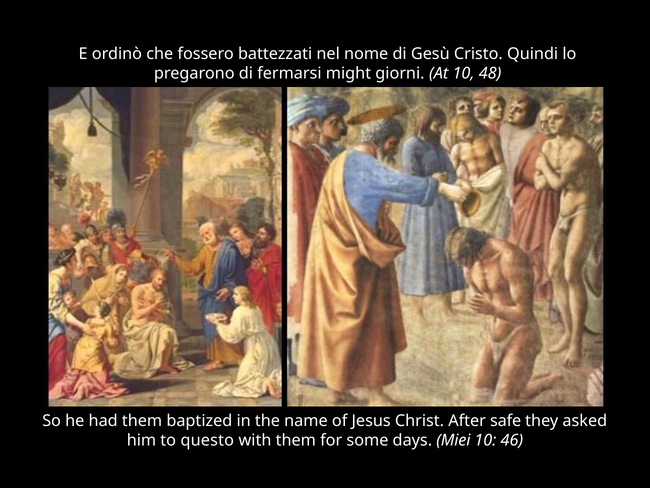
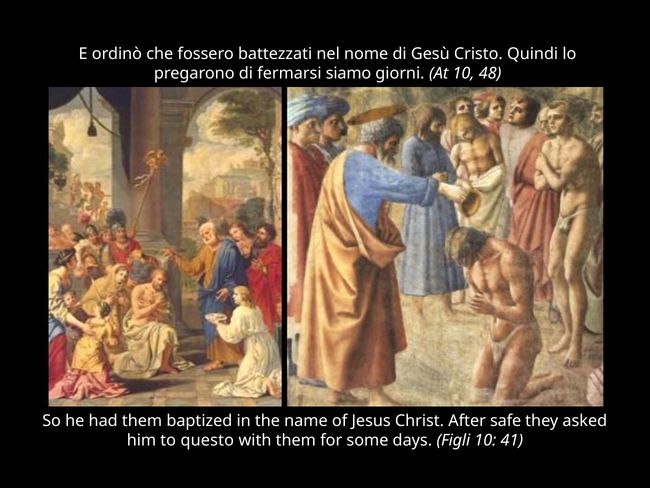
might: might -> siamo (349, 73)
Miei: Miei -> Figli (453, 440)
46: 46 -> 41 (512, 440)
